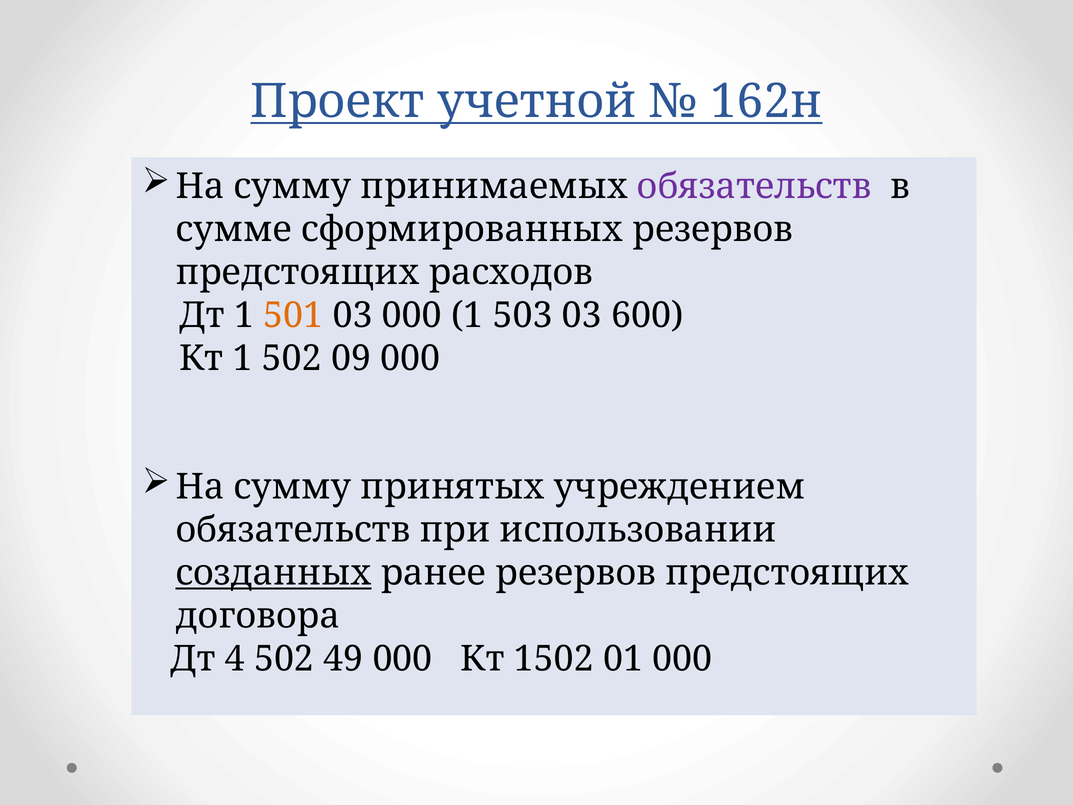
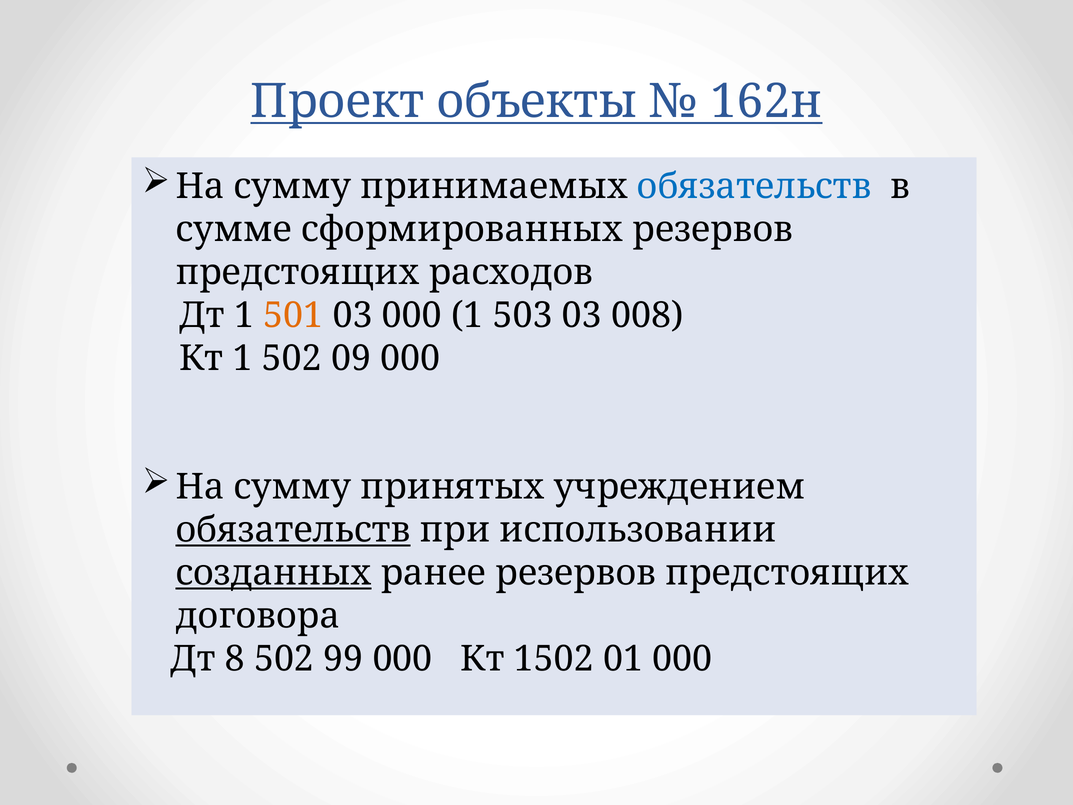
учетной: учетной -> объекты (537, 101)
обязательств colour: purple -> blue (754, 187)
600: 600 -> 008 (647, 315)
обязательств underline: none -> present (293, 530)
4: 4 -> 8 (235, 659)
49: 49 -> 99 (343, 659)
